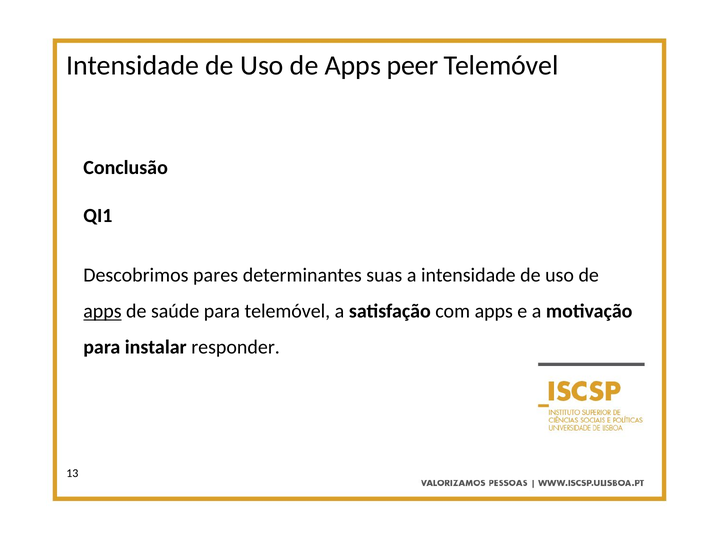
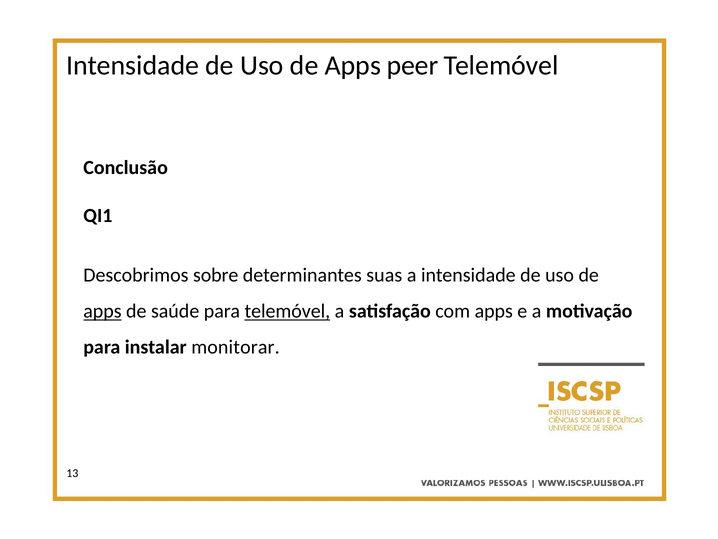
pares: pares -> sobre (216, 275)
telemóvel underline: none -> present (287, 311)
responder: responder -> monitorar (235, 347)
